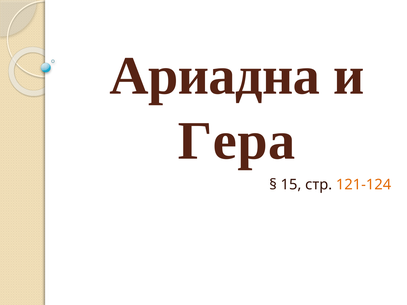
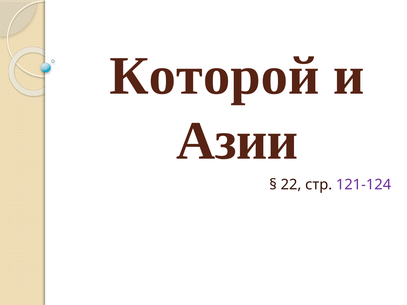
Ариадна: Ариадна -> Которой (214, 76)
Гера: Гера -> Азии (237, 141)
15: 15 -> 22 (291, 185)
121-124 colour: orange -> purple (364, 185)
